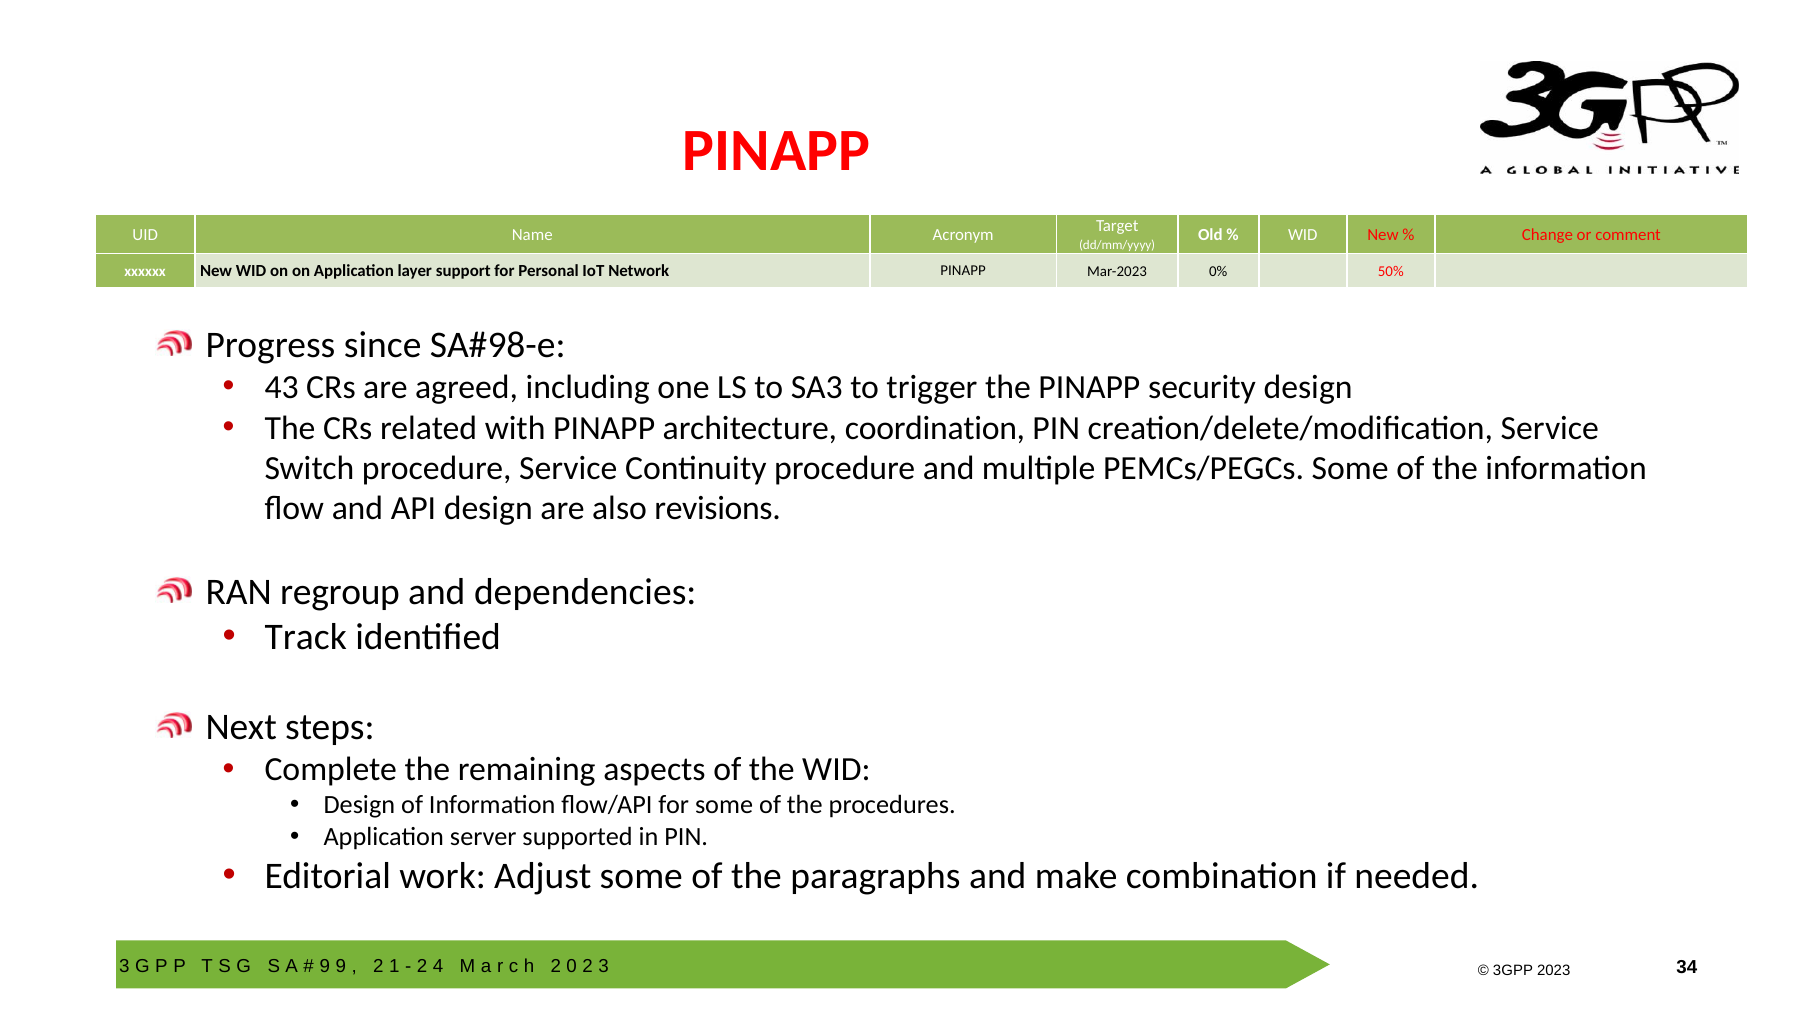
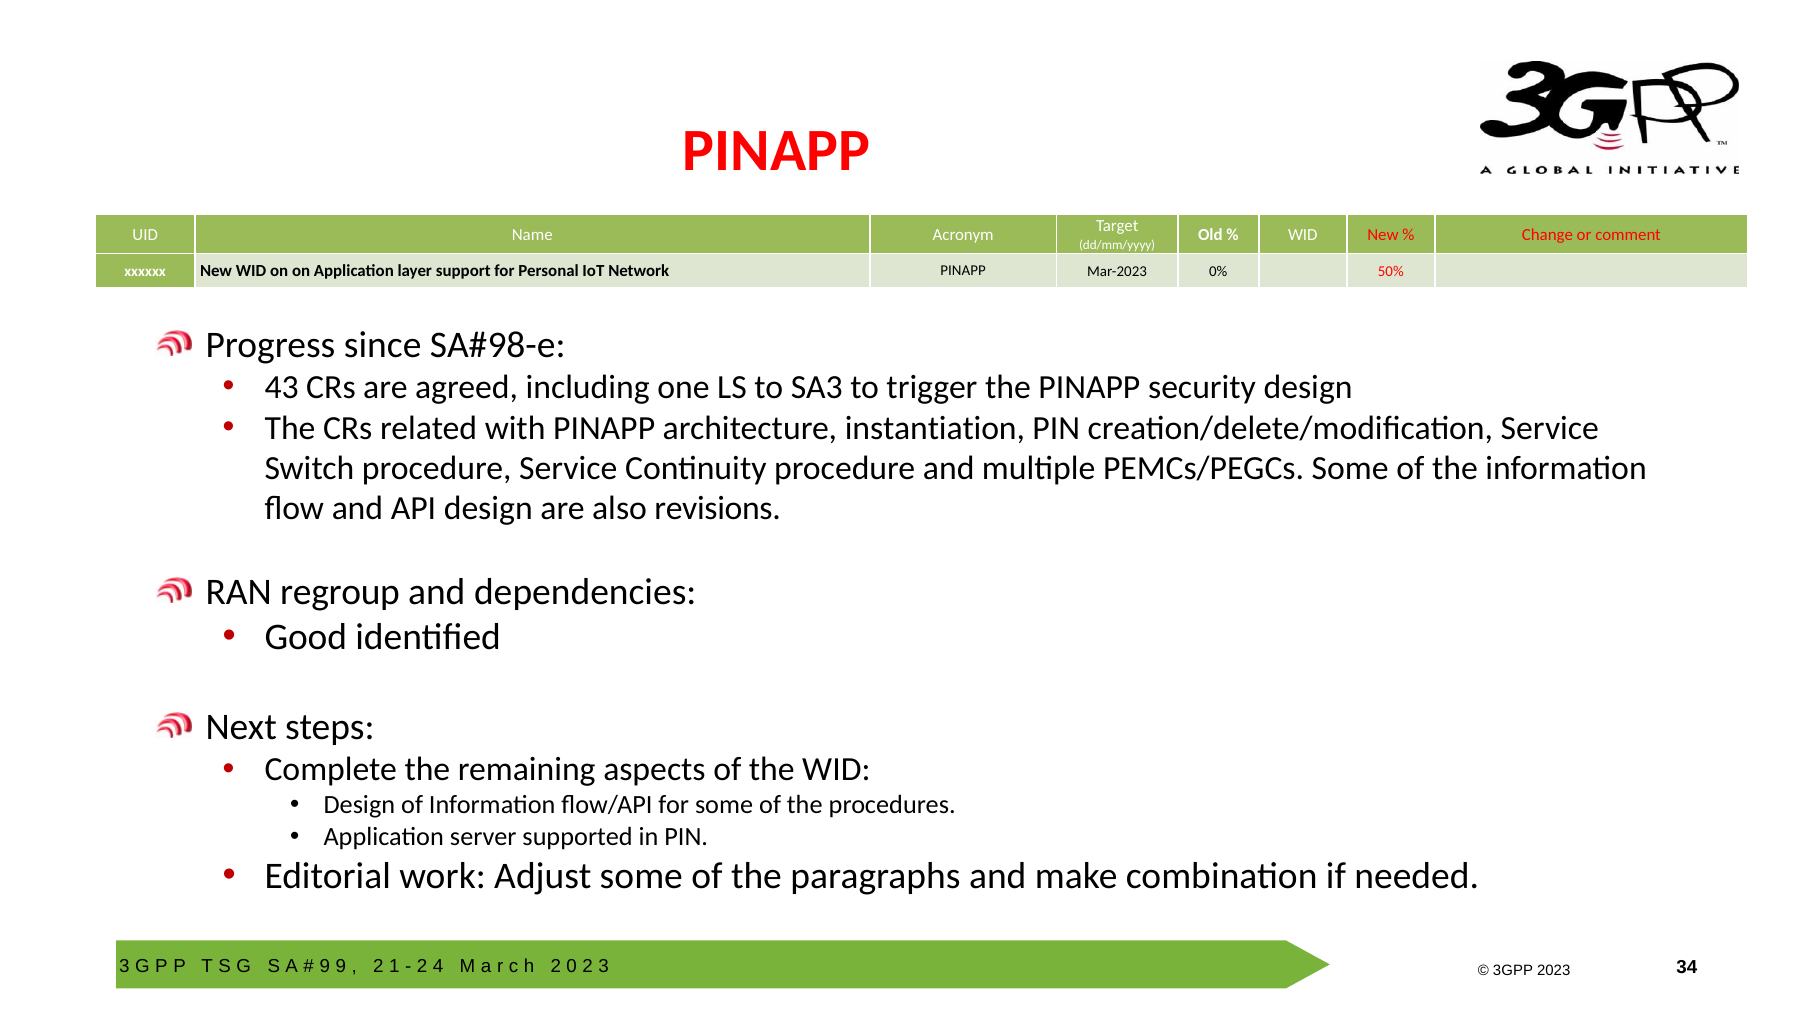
coordination: coordination -> instantiation (935, 428)
Track: Track -> Good (306, 637)
